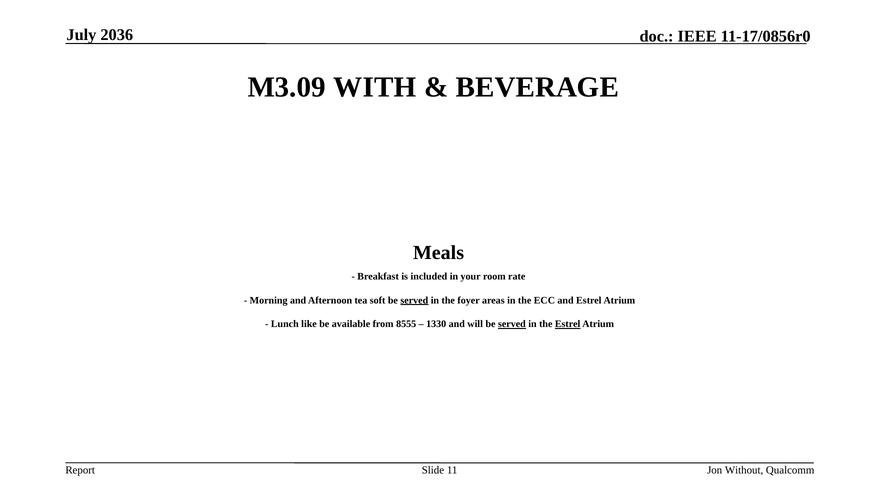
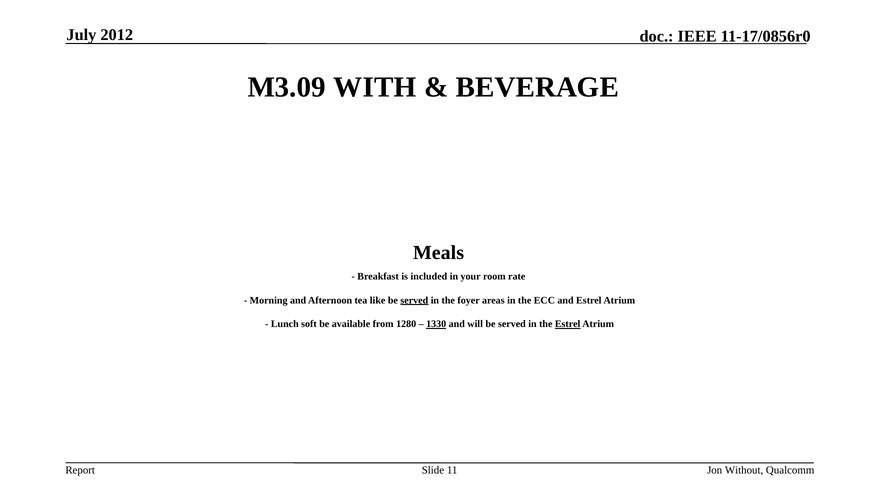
2036: 2036 -> 2012 (117, 35)
soft: soft -> like (378, 301)
like: like -> soft (309, 325)
8555: 8555 -> 1280 (406, 325)
1330 underline: none -> present (436, 325)
served underline: present -> none (512, 325)
